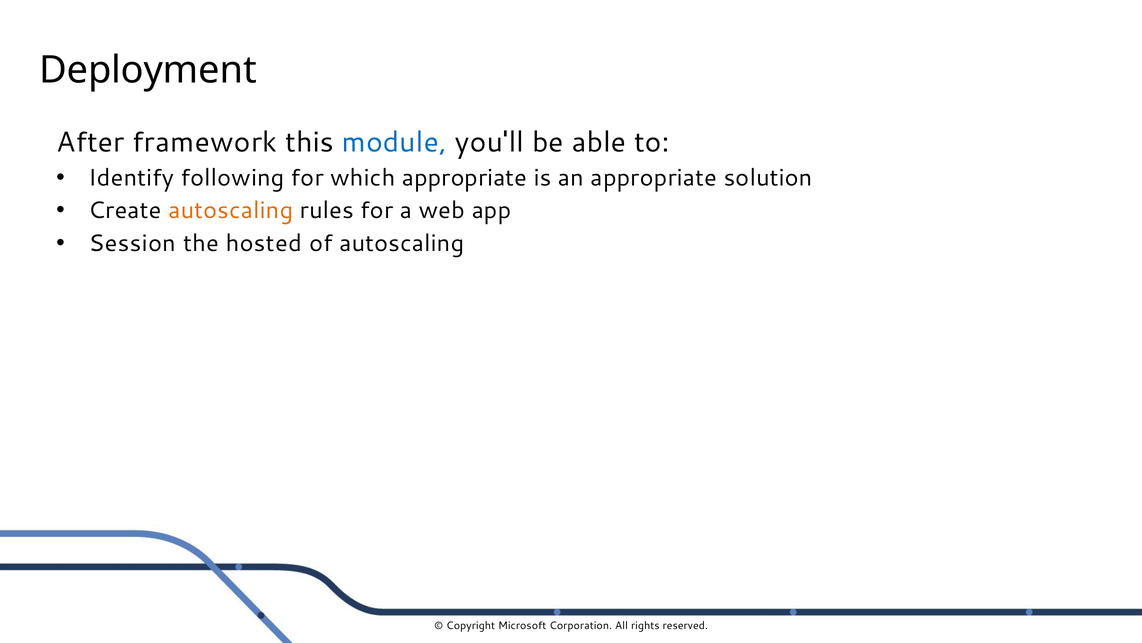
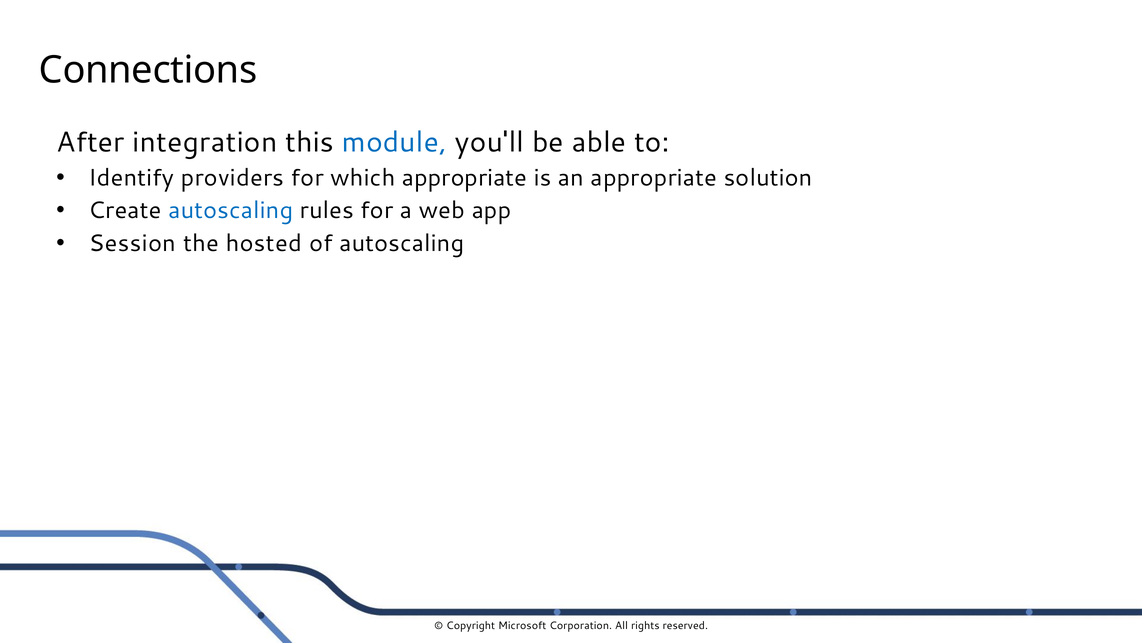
Deployment: Deployment -> Connections (148, 70)
framework: framework -> integration (205, 142)
following: following -> providers (233, 177)
autoscaling colour: orange -> blue (231, 210)
